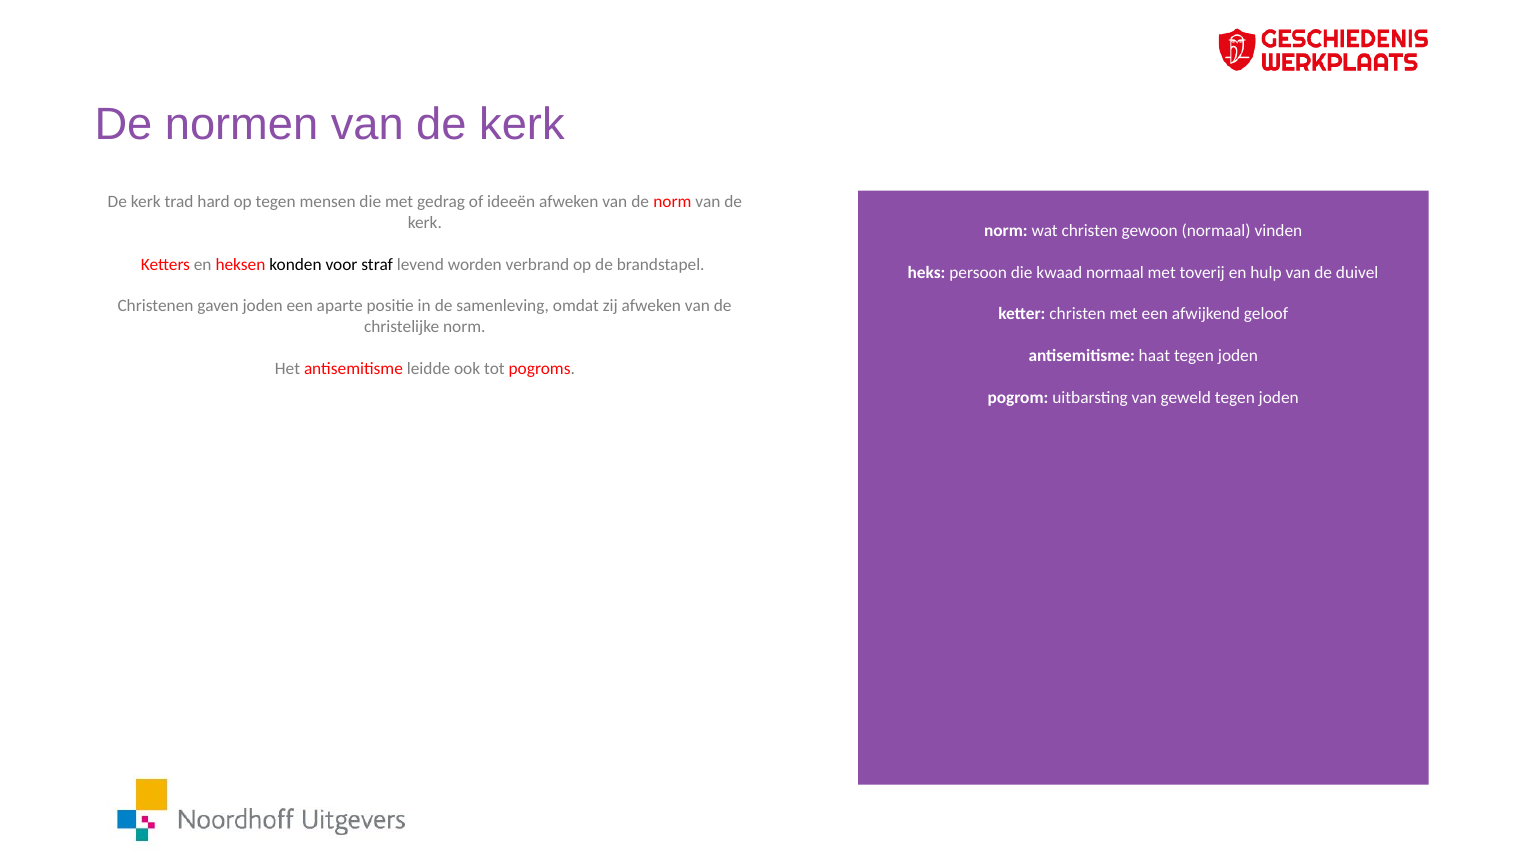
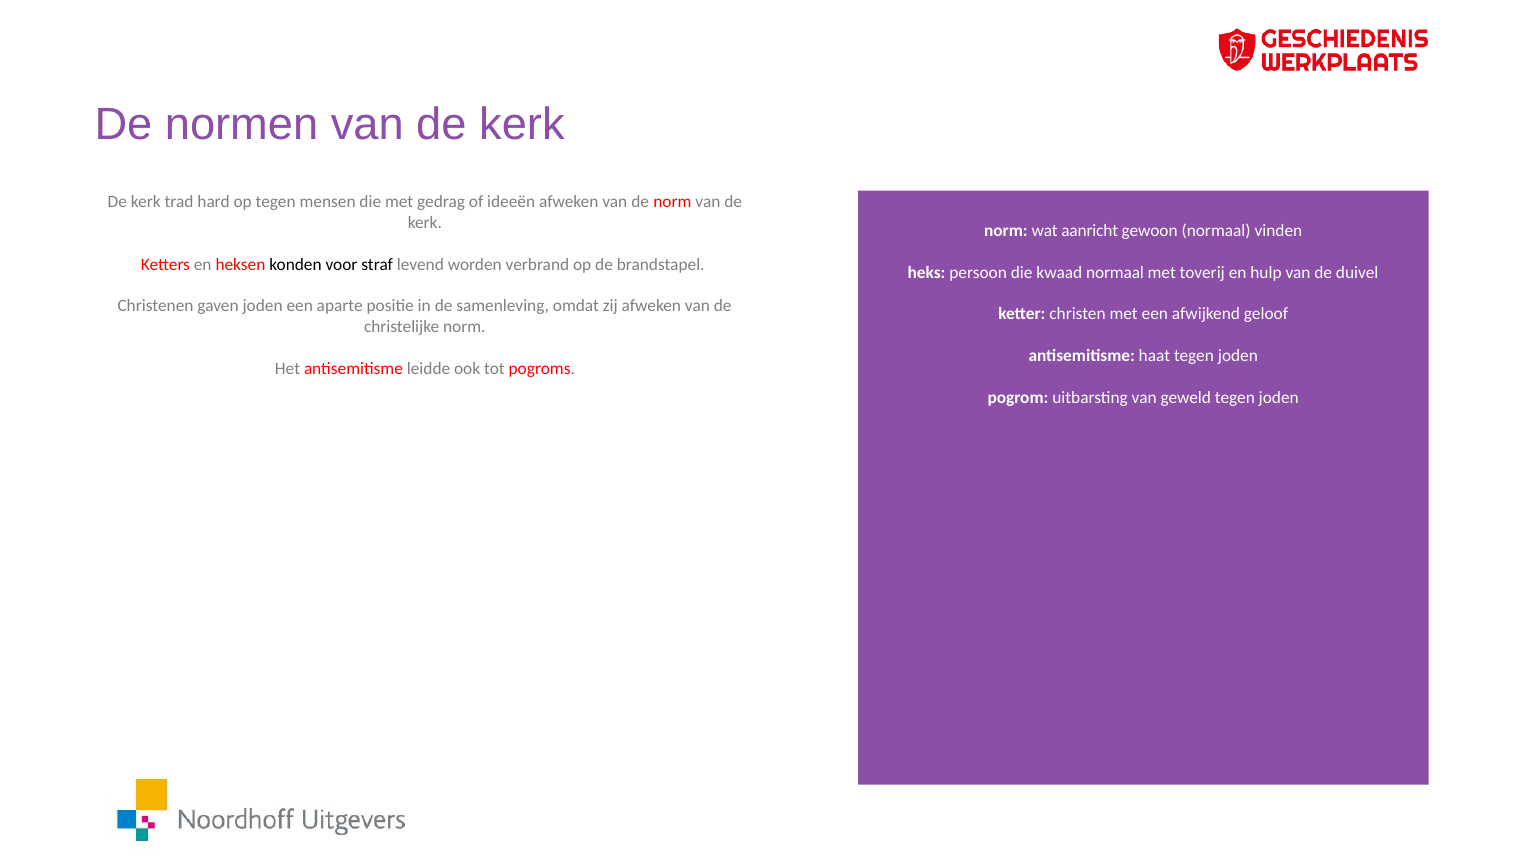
wat christen: christen -> aanricht (1090, 231)
